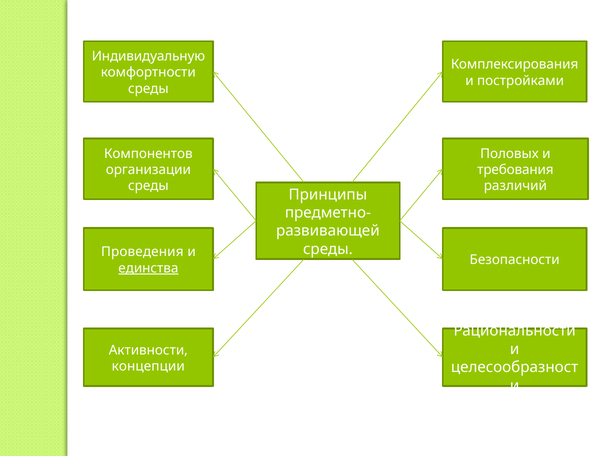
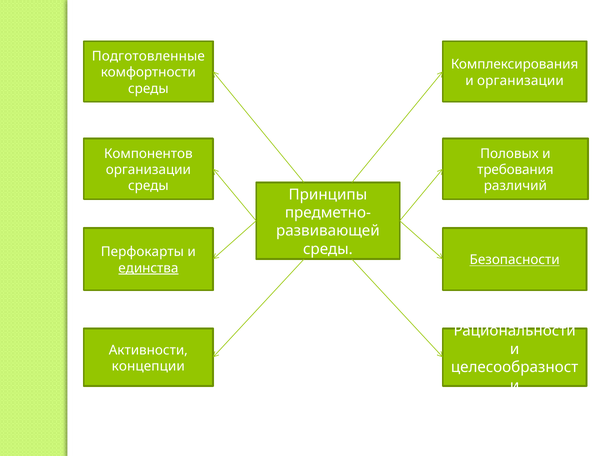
Индивидуальную: Индивидуальную -> Подготовленные (148, 56)
и постройками: постройками -> организации (520, 81)
Проведения: Проведения -> Перфокарты (142, 252)
Безопасности underline: none -> present (515, 260)
